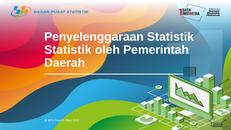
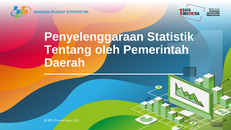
Statistik: Statistik -> Tentang (68, 50)
